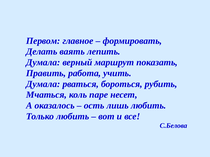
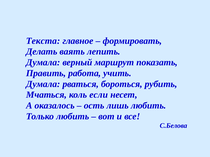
Первом: Первом -> Текста (43, 41)
паре: паре -> если (99, 95)
